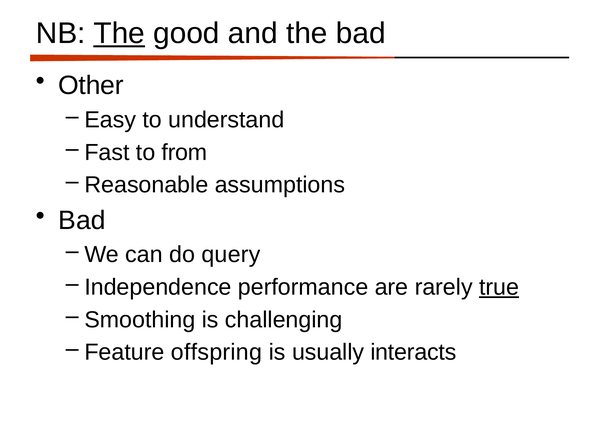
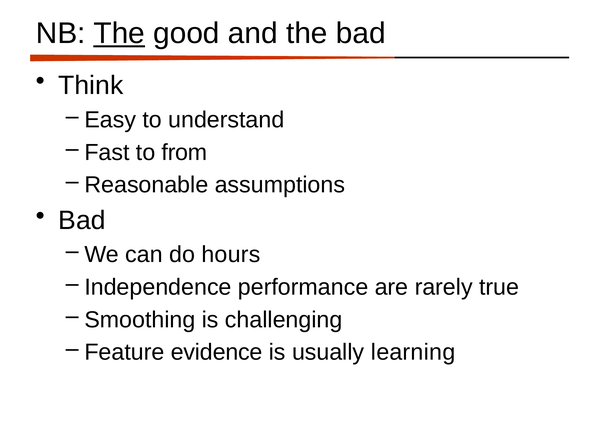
Other: Other -> Think (91, 86)
query: query -> hours (231, 255)
true underline: present -> none (499, 287)
offspring: offspring -> evidence (217, 353)
interacts: interacts -> learning (413, 353)
